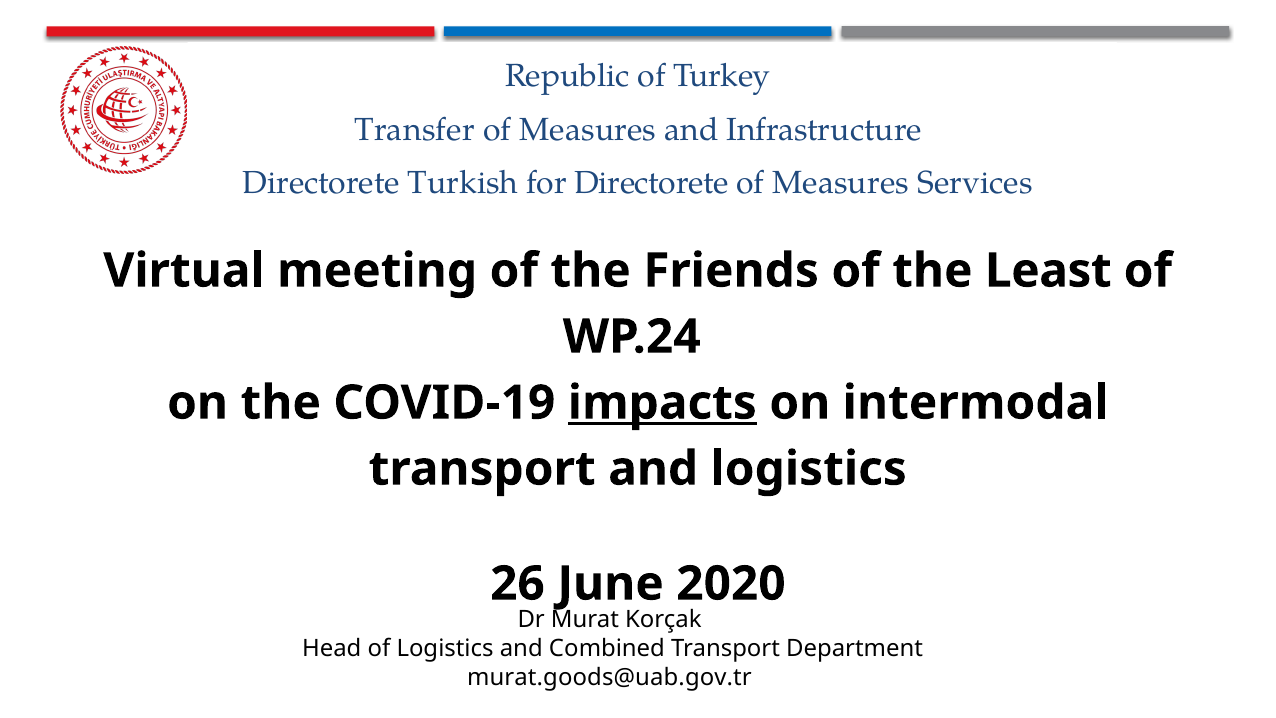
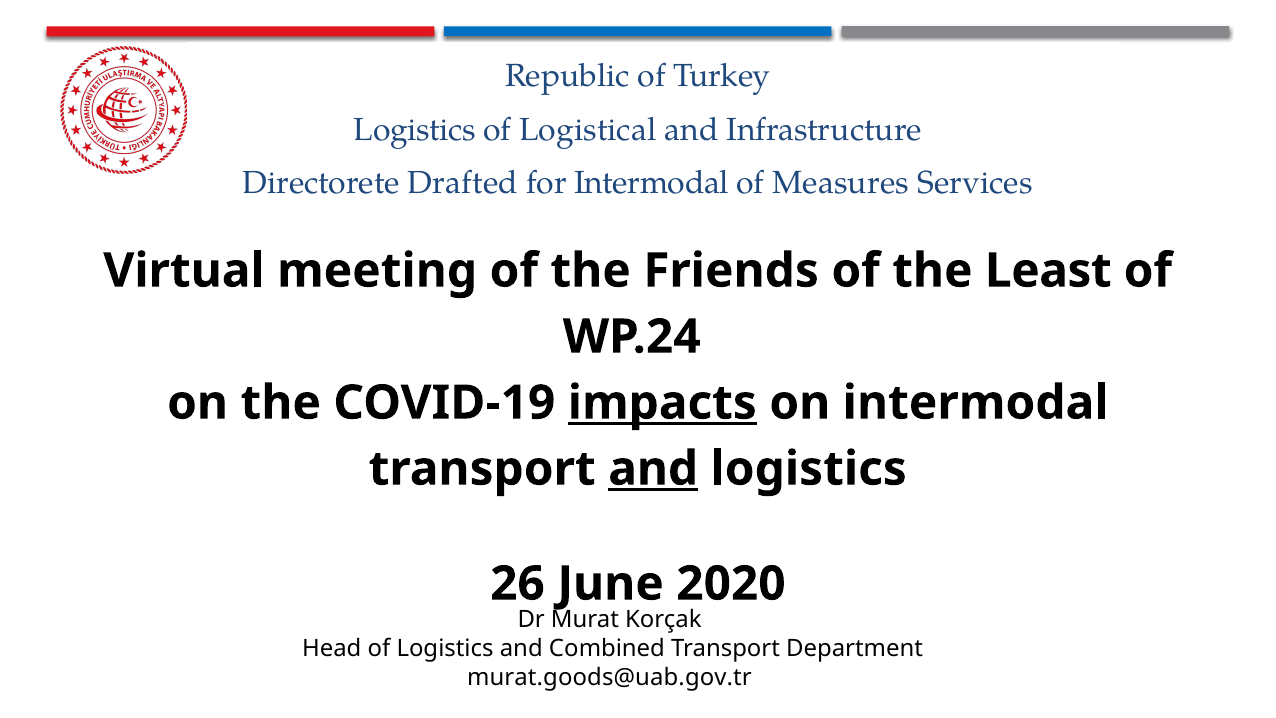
Transfer: Transfer -> Logistics (415, 130)
Measures: Measures -> Logistical (588, 130)
Turkish: Turkish -> Drafted (463, 183)
for Directorete: Directorete -> Intermodal (652, 183)
and underline: none -> present (653, 469)
